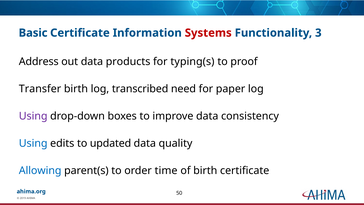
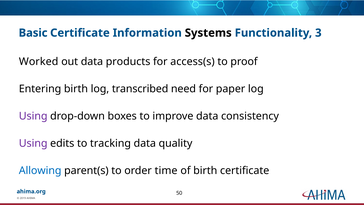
Systems colour: red -> black (208, 33)
Address: Address -> Worked (39, 62)
typing(s: typing(s -> access(s (192, 62)
Transfer: Transfer -> Entering (40, 89)
Using colour: blue -> purple (33, 143)
updated: updated -> tracking (110, 143)
